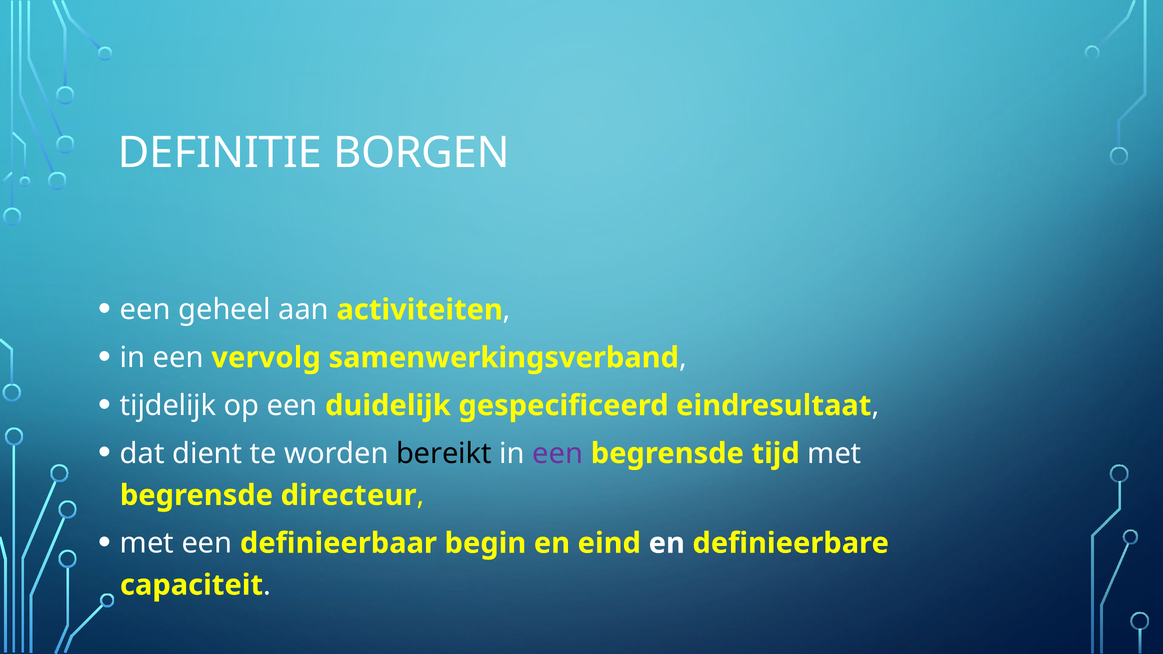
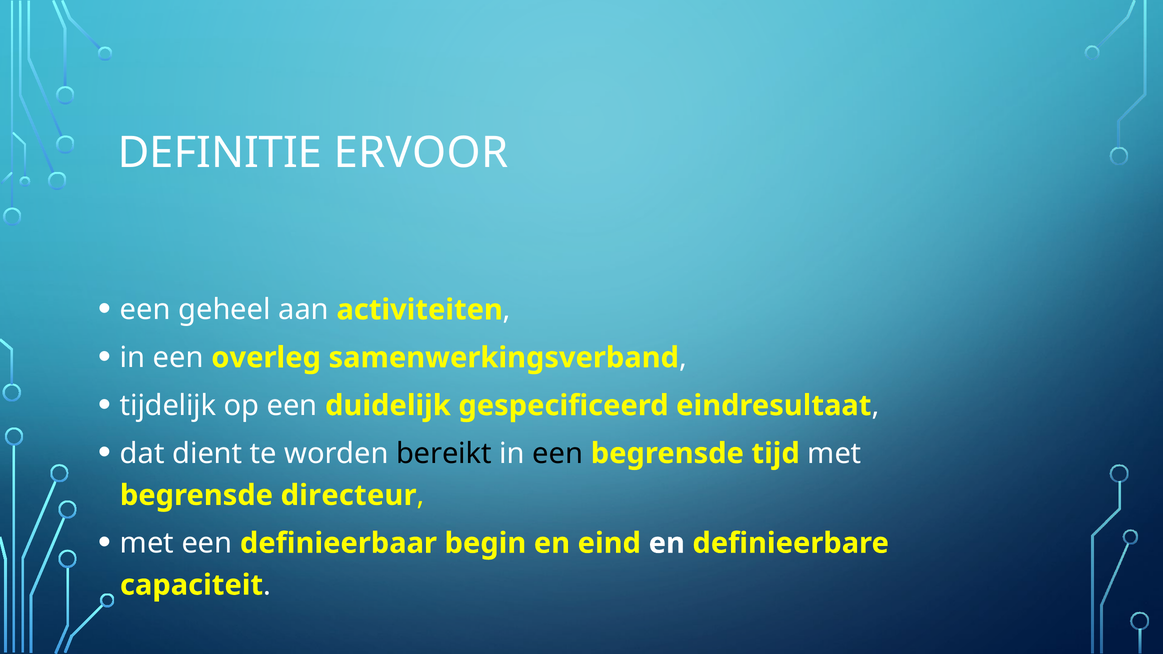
BORGEN: BORGEN -> ERVOOR (421, 153)
vervolg: vervolg -> overleg (266, 358)
een colour: purple -> black (558, 454)
